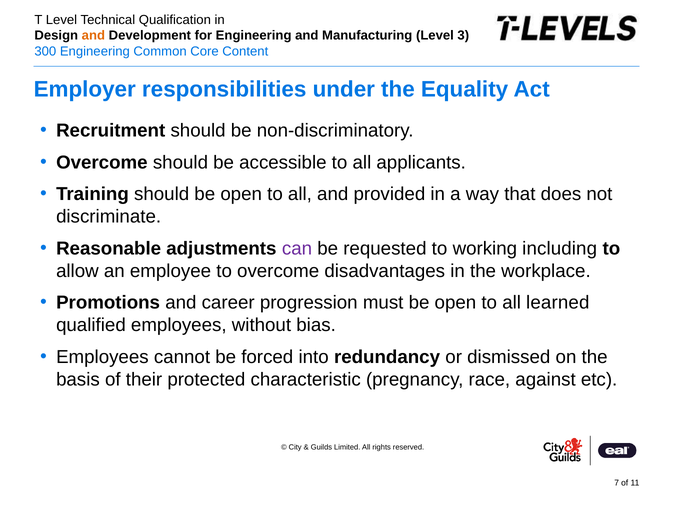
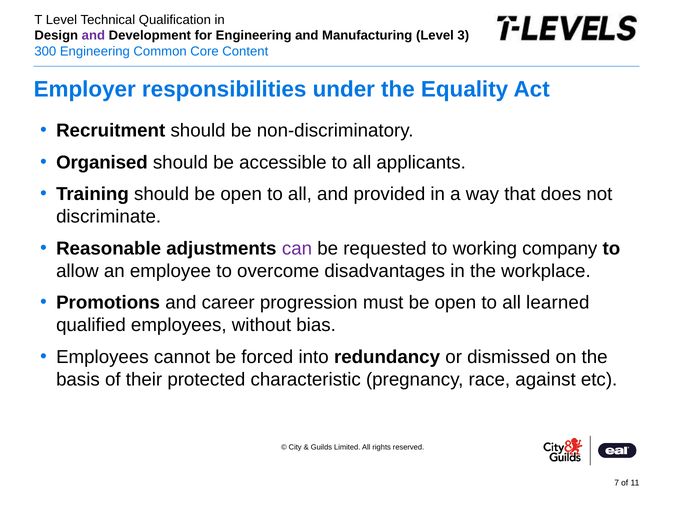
and colour: orange -> purple (93, 36)
Overcome: Overcome -> Organised (102, 162)
including: including -> company (560, 248)
